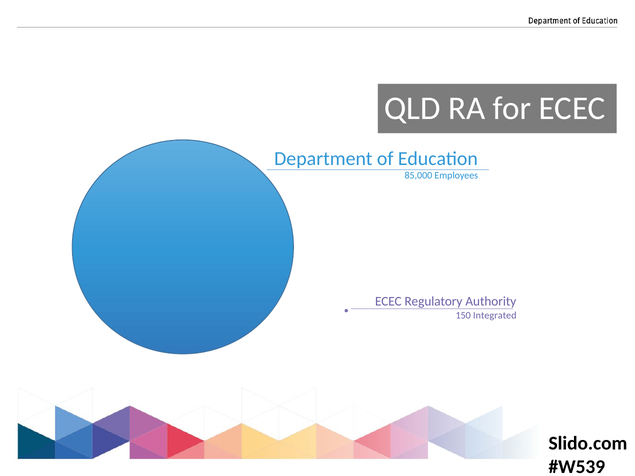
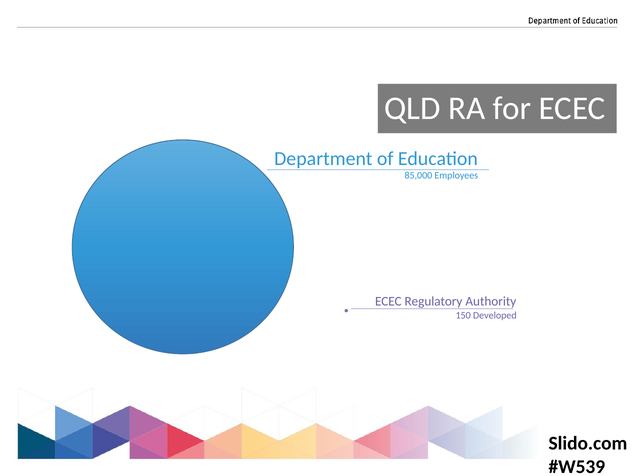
Integrated: Integrated -> Developed (495, 315)
